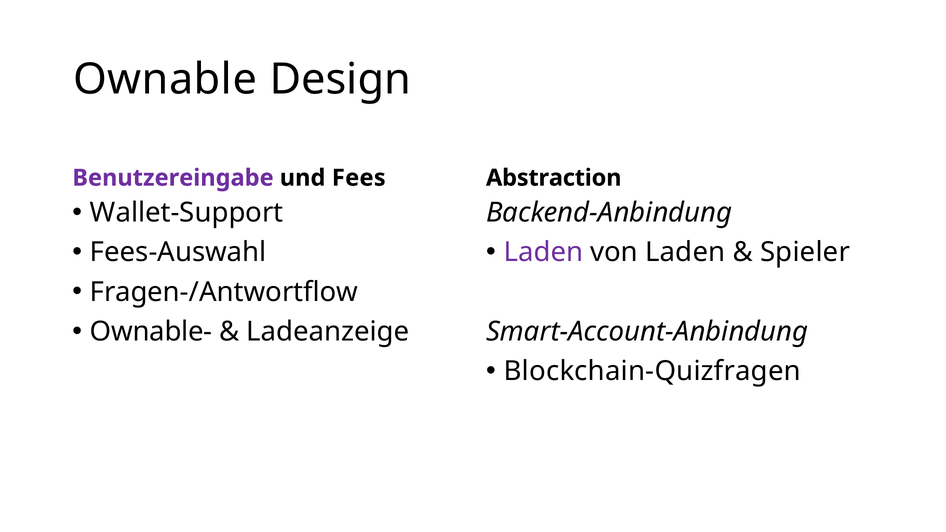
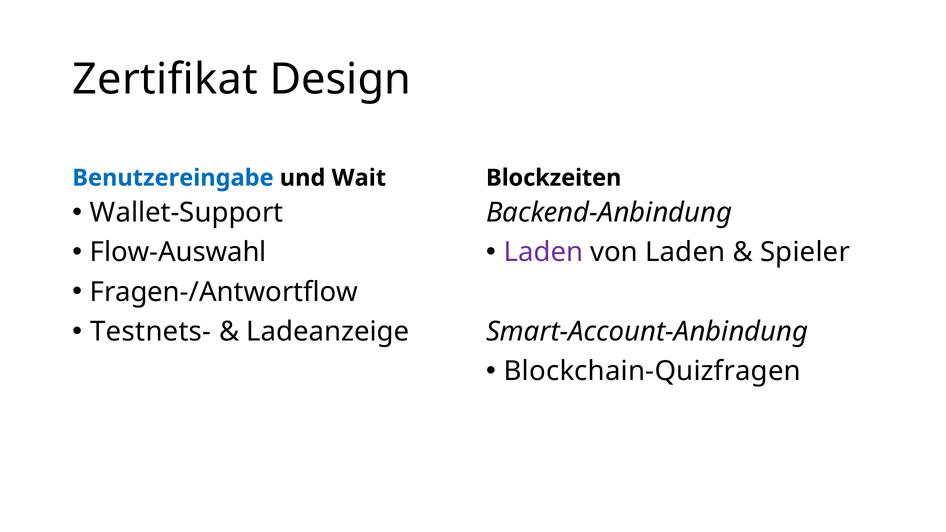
Ownable: Ownable -> Zertifikat (165, 79)
Benutzereingabe colour: purple -> blue (173, 178)
Fees: Fees -> Wait (359, 178)
Abstraction: Abstraction -> Blockzeiten (554, 178)
Fees-Auswahl: Fees-Auswahl -> Flow-Auswahl (178, 252)
Ownable-: Ownable- -> Testnets- (151, 332)
